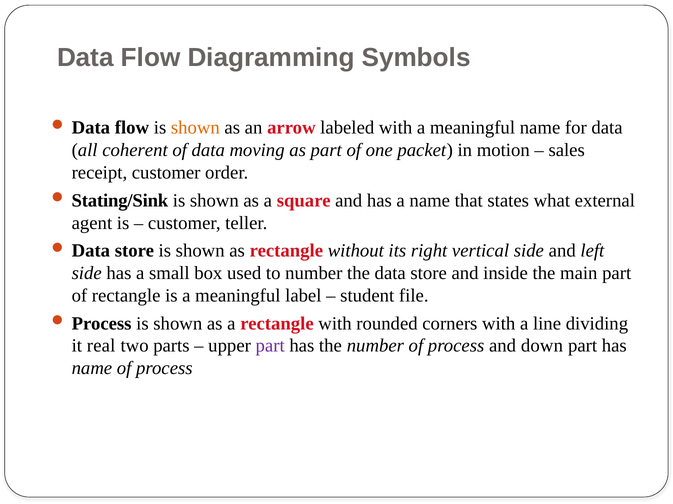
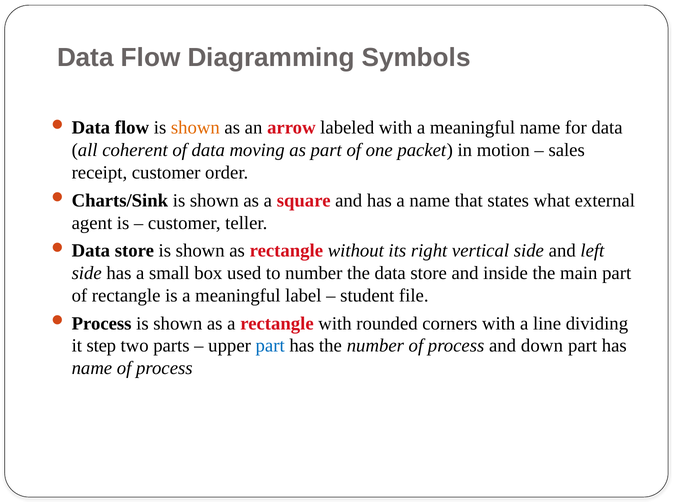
Stating/Sink: Stating/Sink -> Charts/Sink (120, 201)
real: real -> step (101, 346)
part colour: purple -> blue (270, 346)
